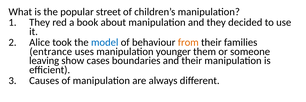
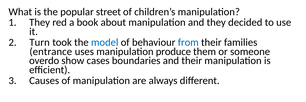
Alice: Alice -> Turn (40, 42)
from colour: orange -> blue (188, 42)
younger: younger -> produce (173, 52)
leaving: leaving -> overdo (44, 61)
